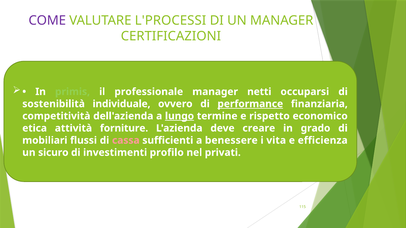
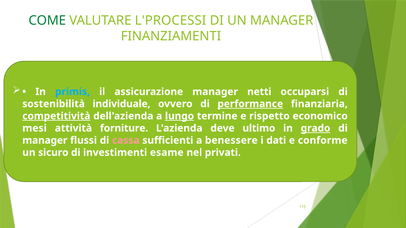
COME colour: purple -> green (47, 20)
CERTIFICAZIONI: CERTIFICAZIONI -> FINANZIAMENTI (171, 36)
primis colour: light green -> light blue (73, 92)
professionale: professionale -> assicurazione (149, 92)
competitività underline: none -> present (56, 116)
etica: etica -> mesi (35, 128)
creare: creare -> ultimo (259, 128)
grado underline: none -> present (316, 128)
mobiliari: mobiliari -> manager (45, 141)
vita: vita -> dati (276, 141)
efficienza: efficienza -> conforme (323, 141)
profilo: profilo -> esame (167, 153)
